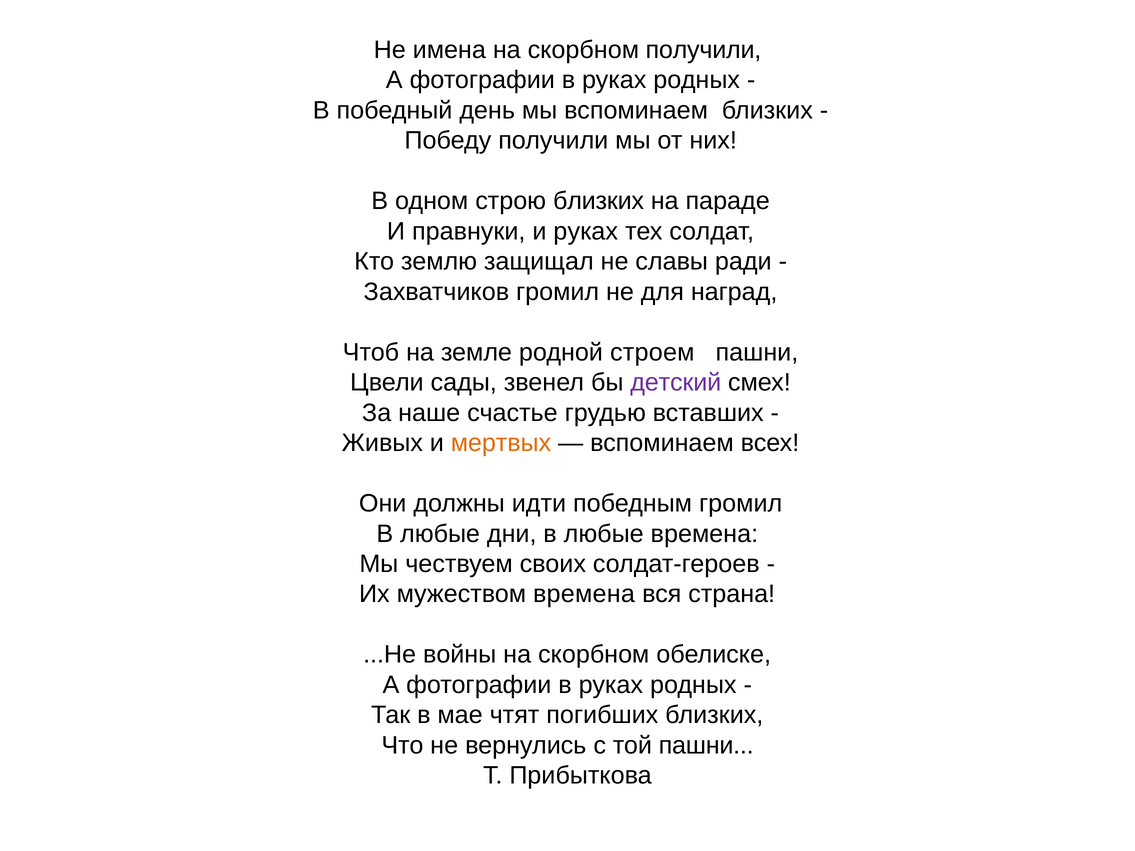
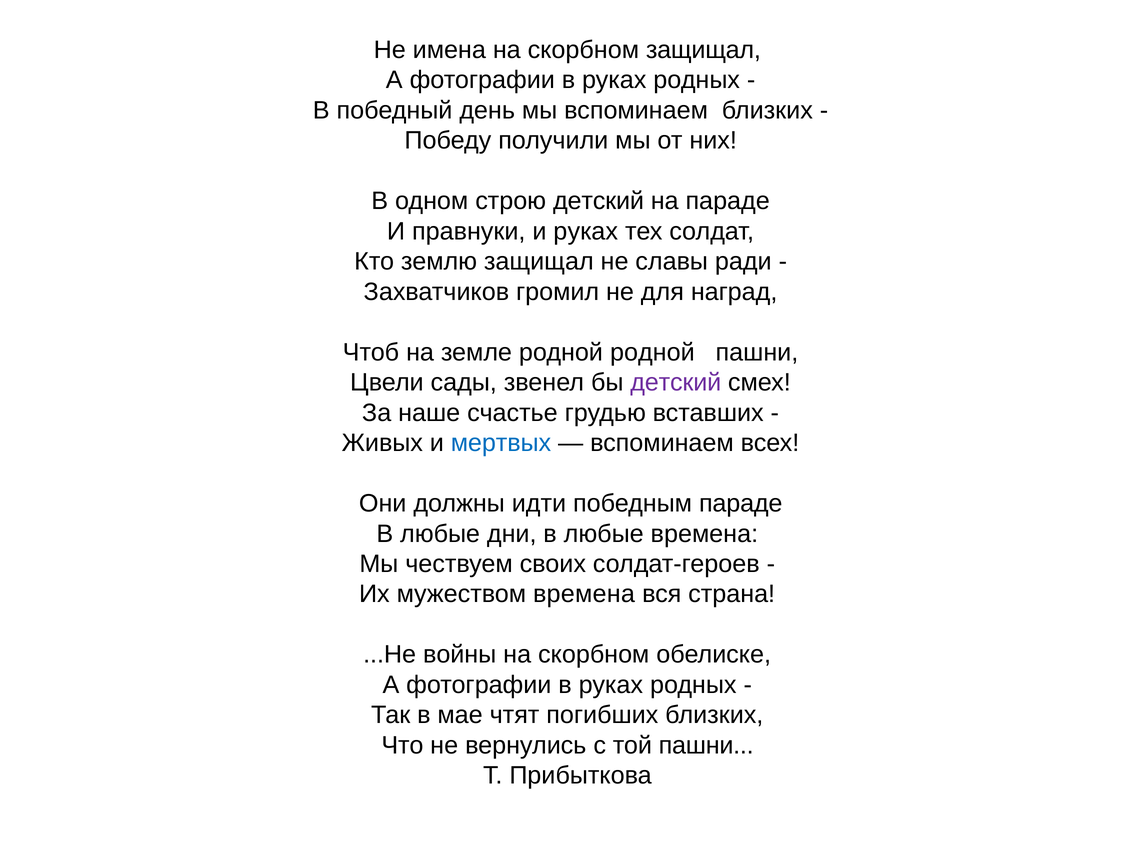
скорбном получили: получили -> защищал (703, 50)
строю близких: близких -> детский (599, 201)
родной строем: строем -> родной (652, 352)
мертвых colour: orange -> blue (501, 443)
победным громил: громил -> параде (741, 504)
